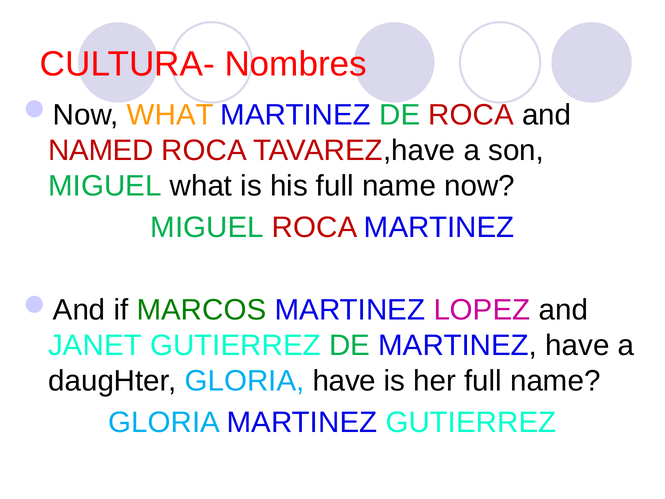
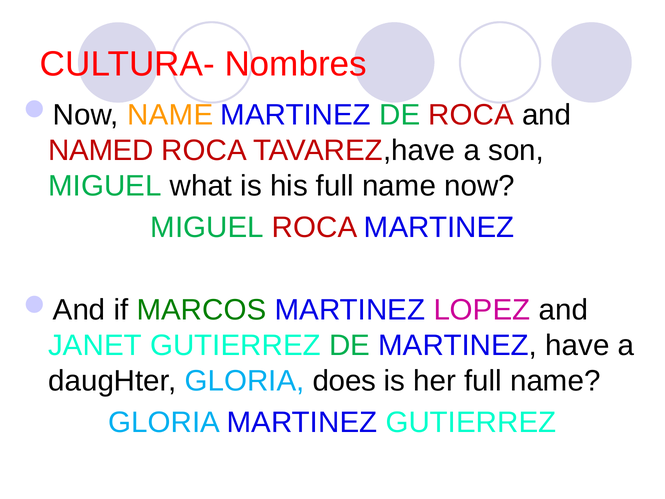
WHAT: WHAT -> NAME (170, 115)
GLORIA have: have -> does (344, 381)
